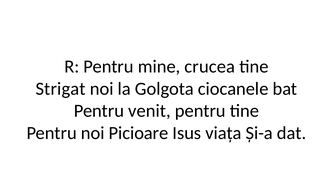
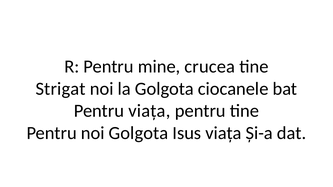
Pentru venit: venit -> viața (149, 111)
noi Picioare: Picioare -> Golgota (138, 133)
